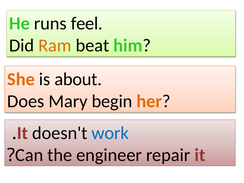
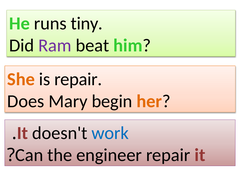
feel: feel -> tiny (87, 24)
Ram colour: orange -> purple (55, 46)
is about: about -> repair (78, 79)
